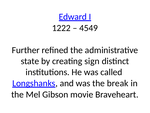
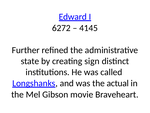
1222: 1222 -> 6272 (61, 28)
4549: 4549 -> 4145 (89, 28)
break: break -> actual (118, 83)
